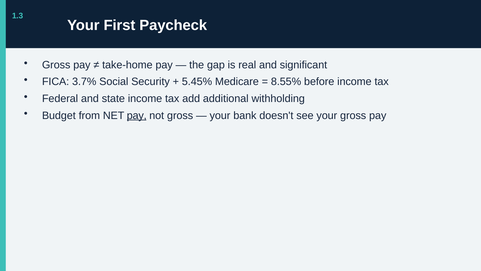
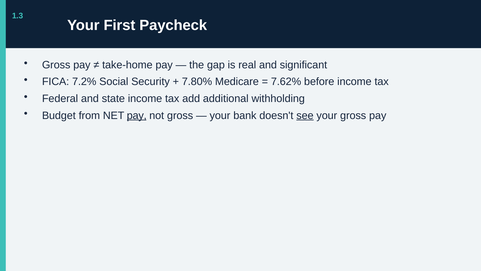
3.7%: 3.7% -> 7.2% (84, 82)
5.45%: 5.45% -> 7.80% (197, 82)
8.55%: 8.55% -> 7.62% (286, 82)
see underline: none -> present (305, 115)
